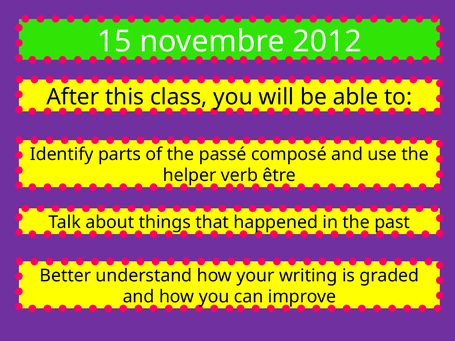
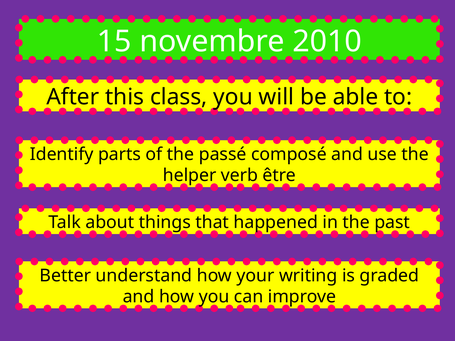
2012: 2012 -> 2010 (327, 41)
